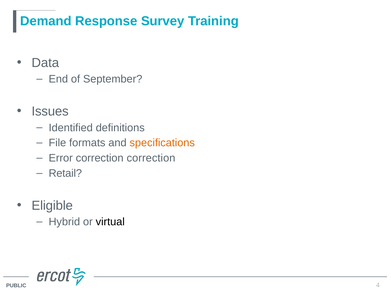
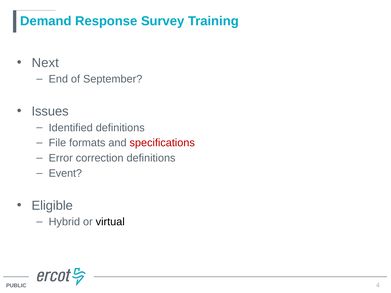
Data: Data -> Next (45, 63)
specifications colour: orange -> red (162, 143)
correction correction: correction -> definitions (151, 158)
Retail: Retail -> Event (65, 173)
